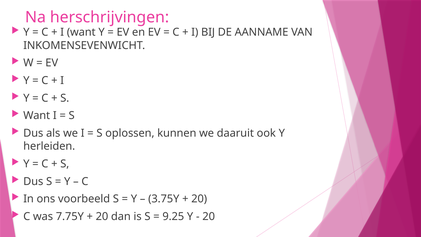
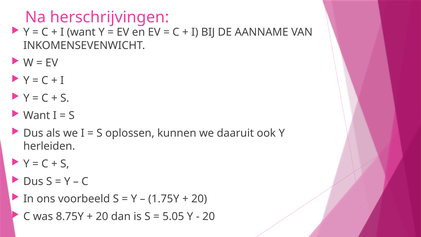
3.75Y: 3.75Y -> 1.75Y (164, 199)
7.75Y: 7.75Y -> 8.75Y (70, 216)
9.25: 9.25 -> 5.05 (173, 216)
